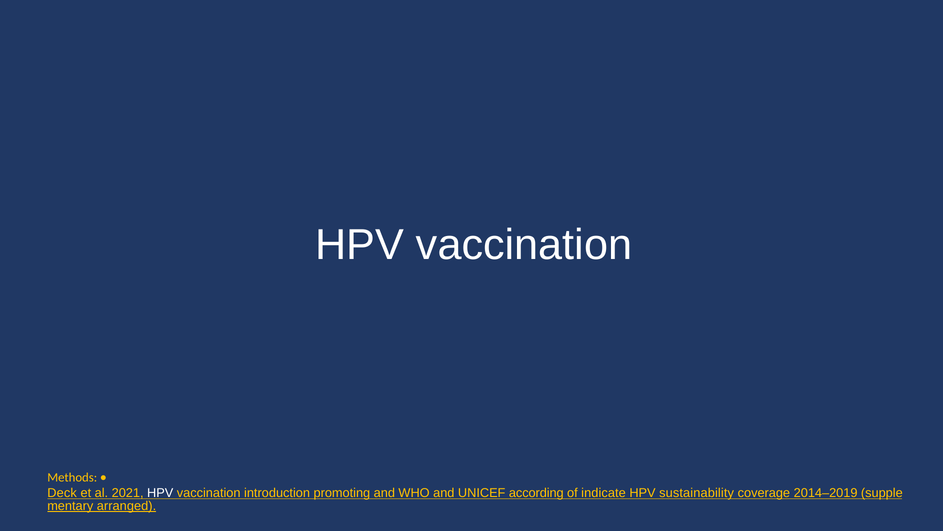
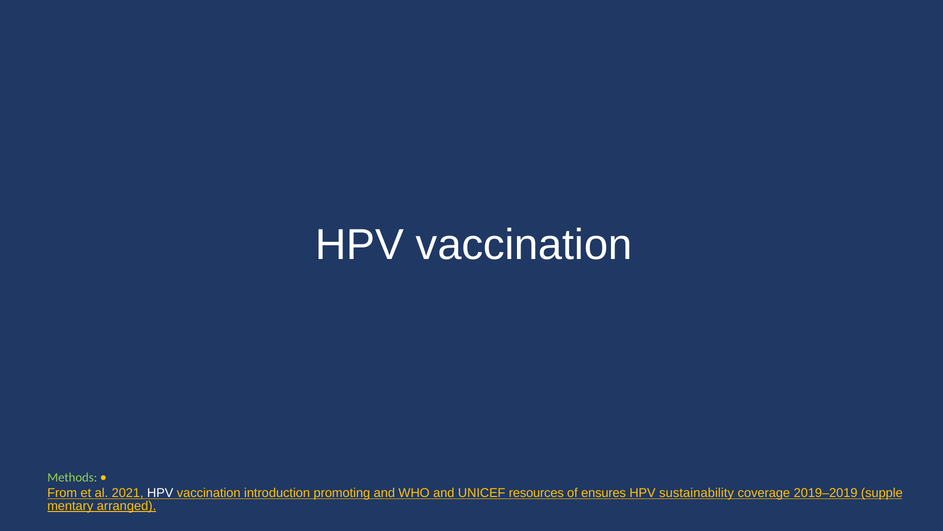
Methods colour: yellow -> light green (72, 477)
Deck: Deck -> From (62, 492)
according: according -> resources (536, 492)
indicate: indicate -> ensures (604, 492)
2014–2019: 2014–2019 -> 2019–2019 (826, 492)
